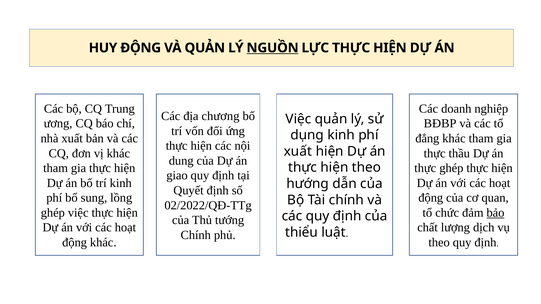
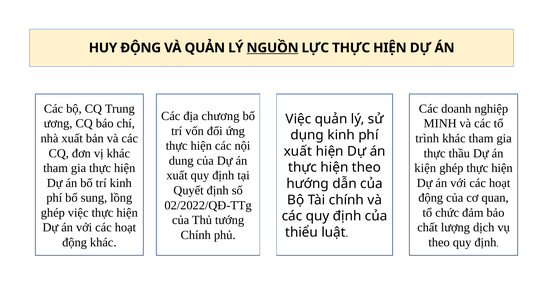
BĐBP: BĐBP -> MINH (440, 124)
đẳng: đẳng -> trình (427, 139)
thực: thực -> kiện (425, 168)
giao: giao -> xuất (177, 176)
bảo underline: present -> none (495, 213)
